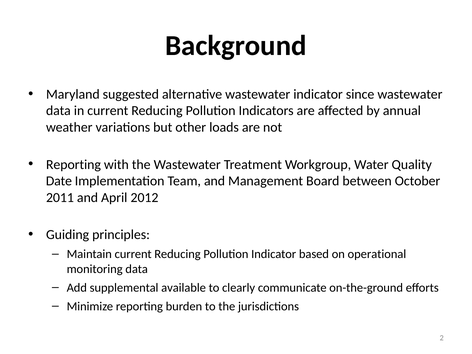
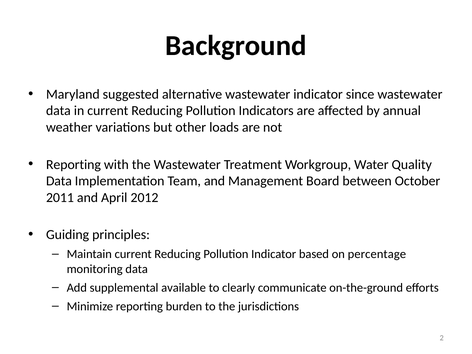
Date: Date -> Data (59, 181)
operational: operational -> percentage (377, 254)
